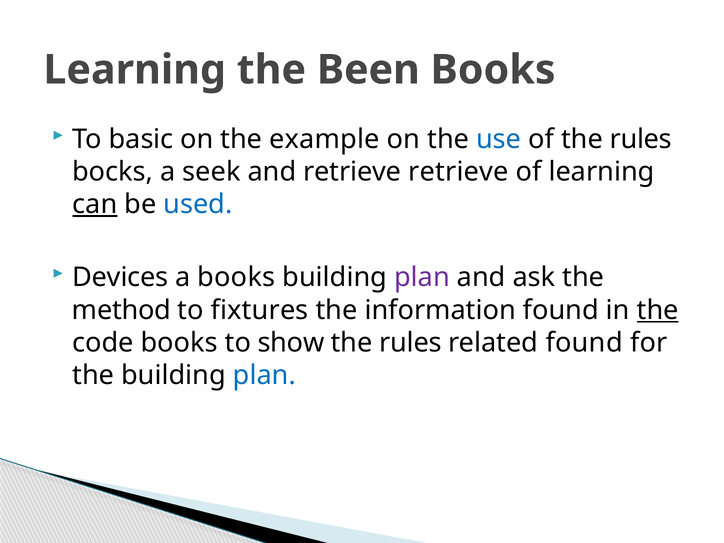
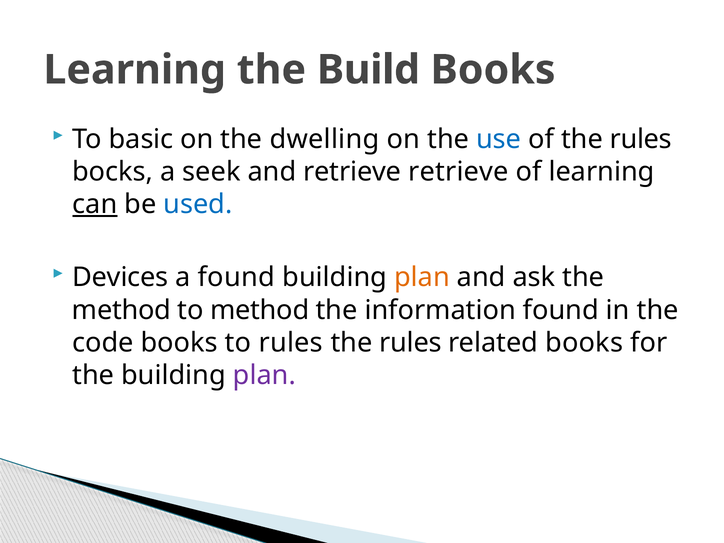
Been: Been -> Build (368, 70)
example: example -> dwelling (324, 139)
a books: books -> found (236, 278)
plan colour: purple -> orange (422, 278)
to fixtures: fixtures -> method (260, 310)
the underline: present -> none (658, 310)
to show: show -> rules (291, 343)
related found: found -> books (584, 343)
plan colour: blue -> purple (264, 375)
